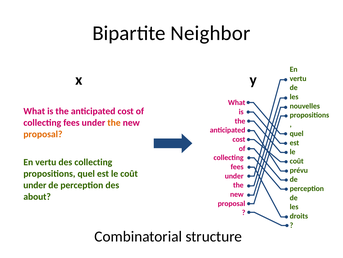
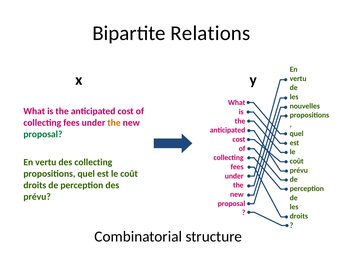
Neighbor: Neighbor -> Relations (210, 33)
proposal colour: orange -> green (43, 134)
under: under -> droits (35, 185)
about: about -> prévu (37, 196)
